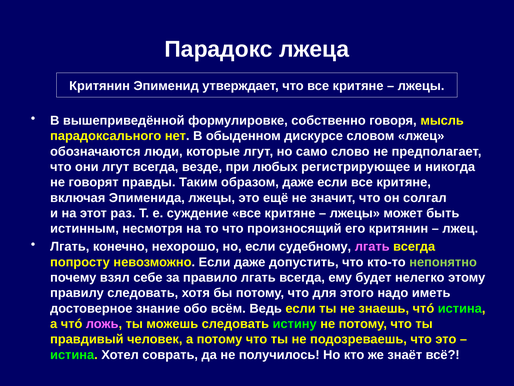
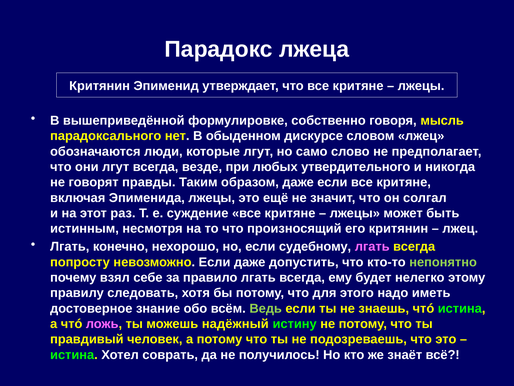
регистрирующее: регистрирующее -> утвердительного (356, 167)
Ведь colour: white -> light green (266, 308)
можешь следовать: следовать -> надёжный (235, 323)
